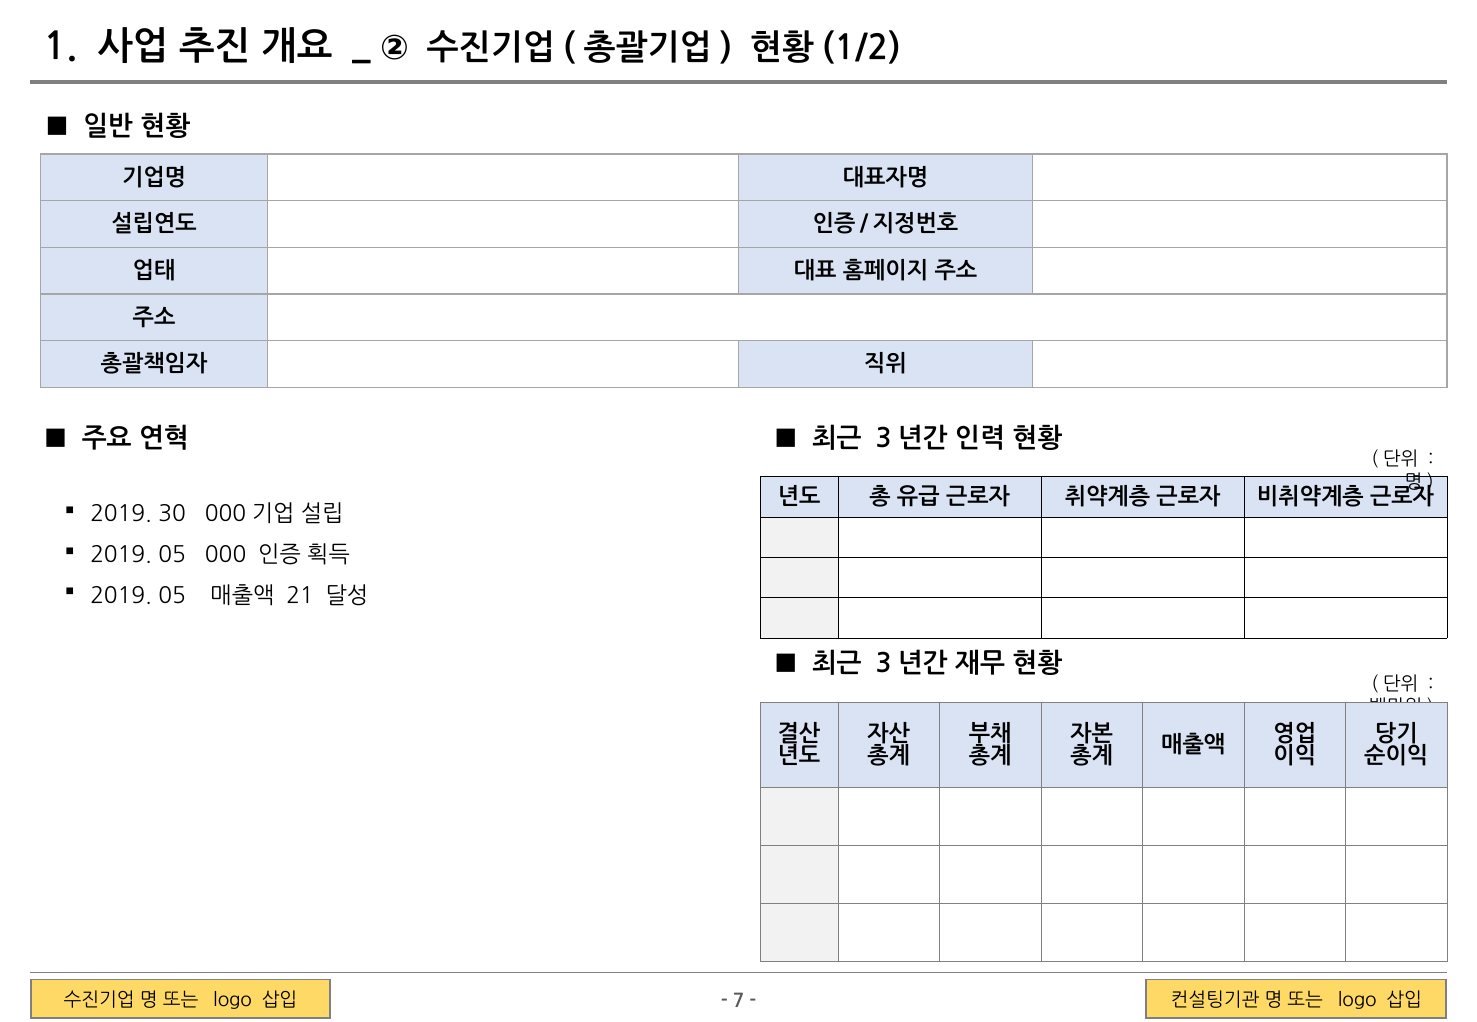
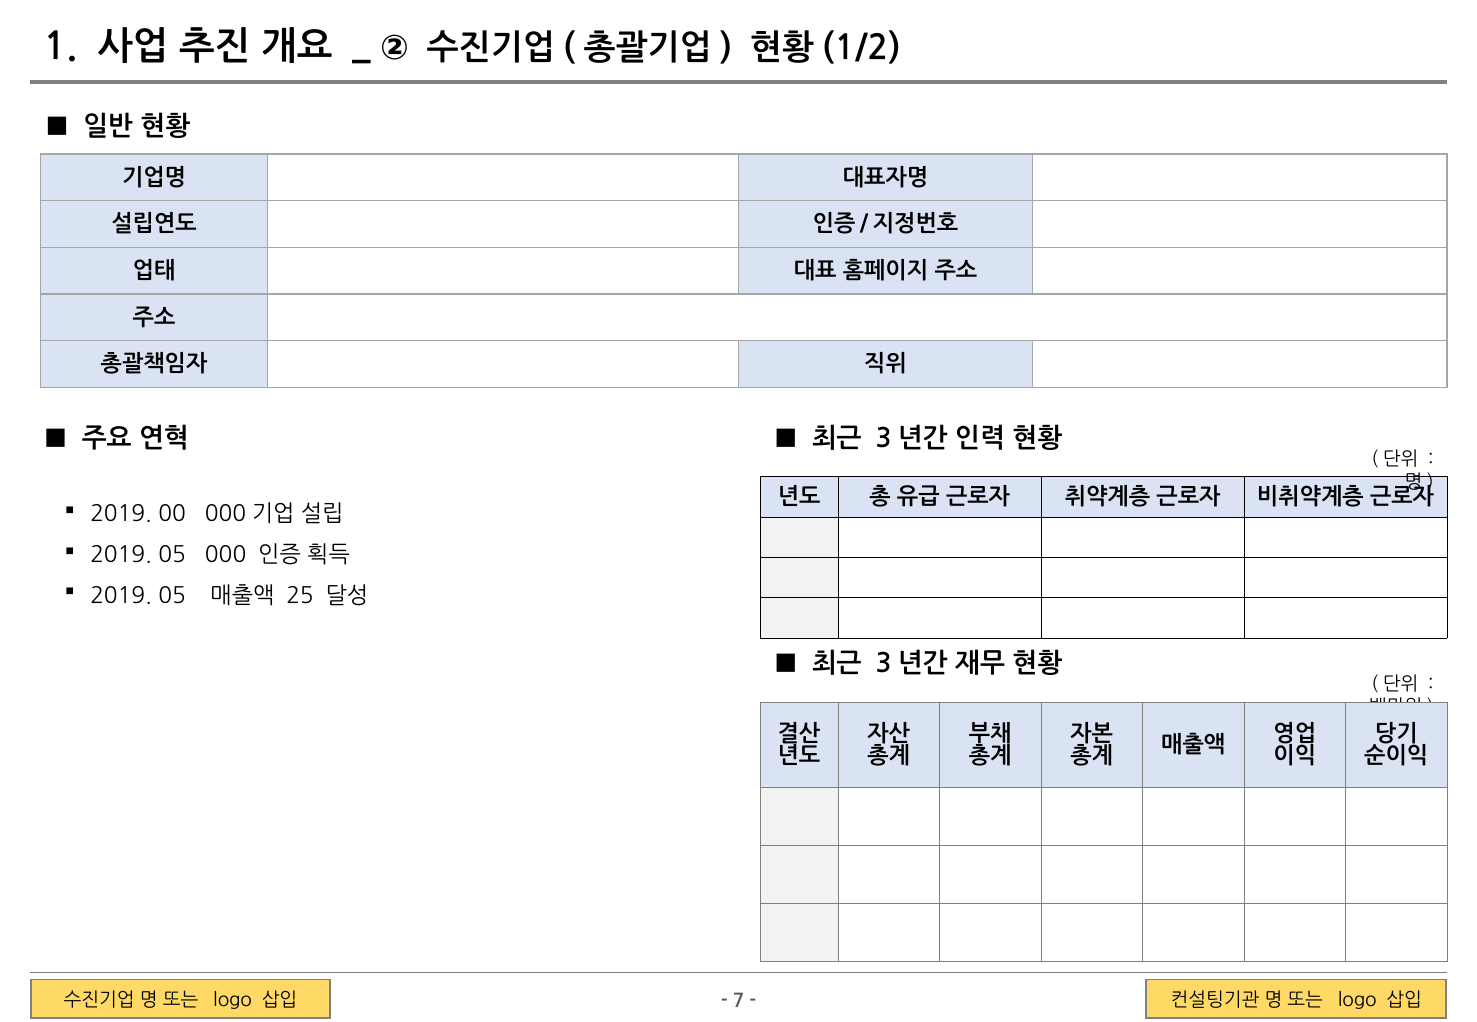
30: 30 -> 00 (172, 515)
21: 21 -> 25 (300, 596)
